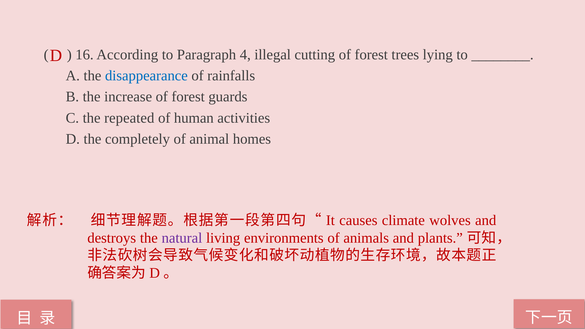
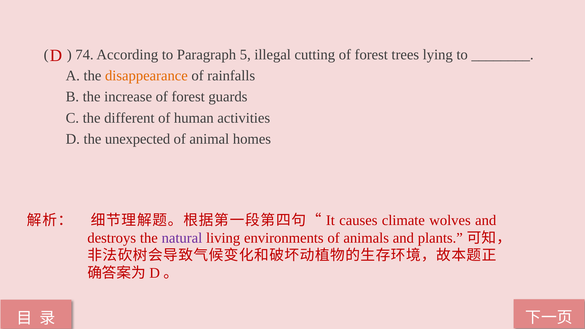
16: 16 -> 74 (85, 55)
4: 4 -> 5 (245, 55)
disappearance colour: blue -> orange (146, 76)
repeated: repeated -> different (129, 118)
completely: completely -> unexpected (138, 139)
